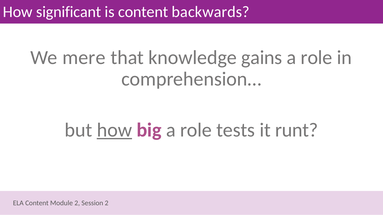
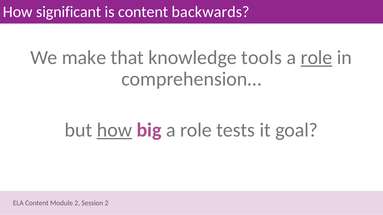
mere: mere -> make (84, 58)
gains: gains -> tools (262, 58)
role underline: none -> present (317, 58)
runt: runt -> goal (297, 130)
